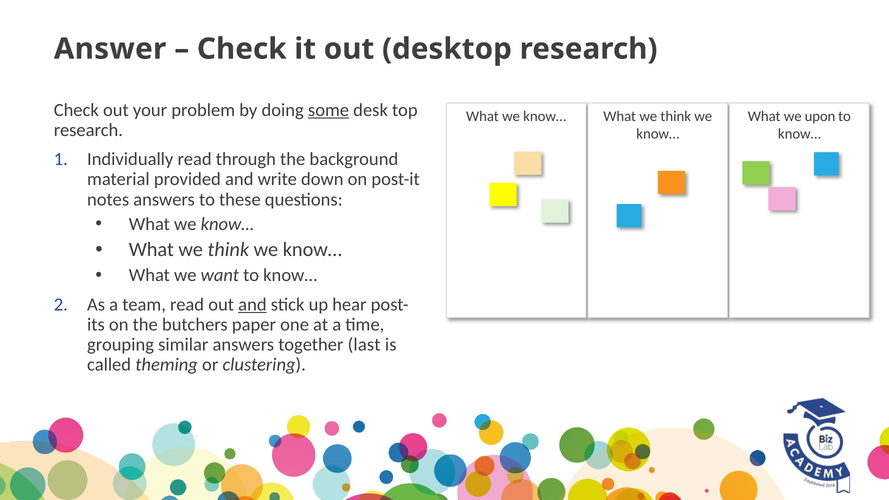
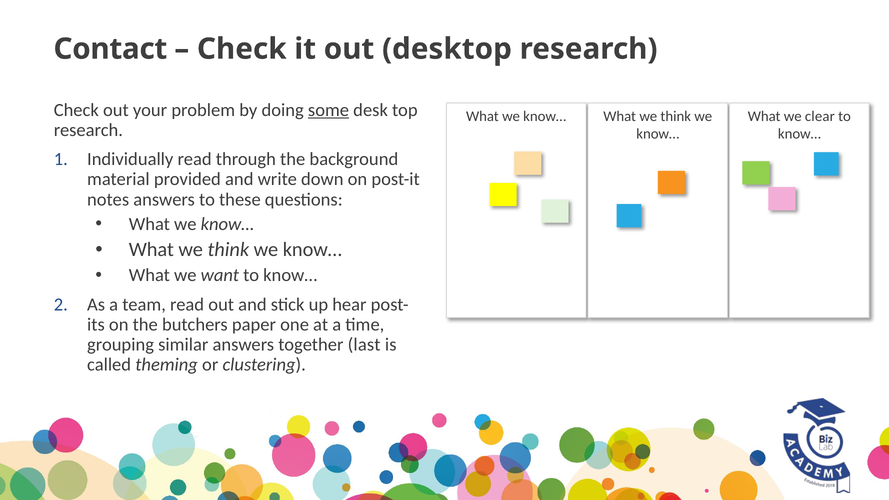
Answer: Answer -> Contact (110, 49)
upon: upon -> clear (820, 116)
and underline: present -> none (252, 305)
